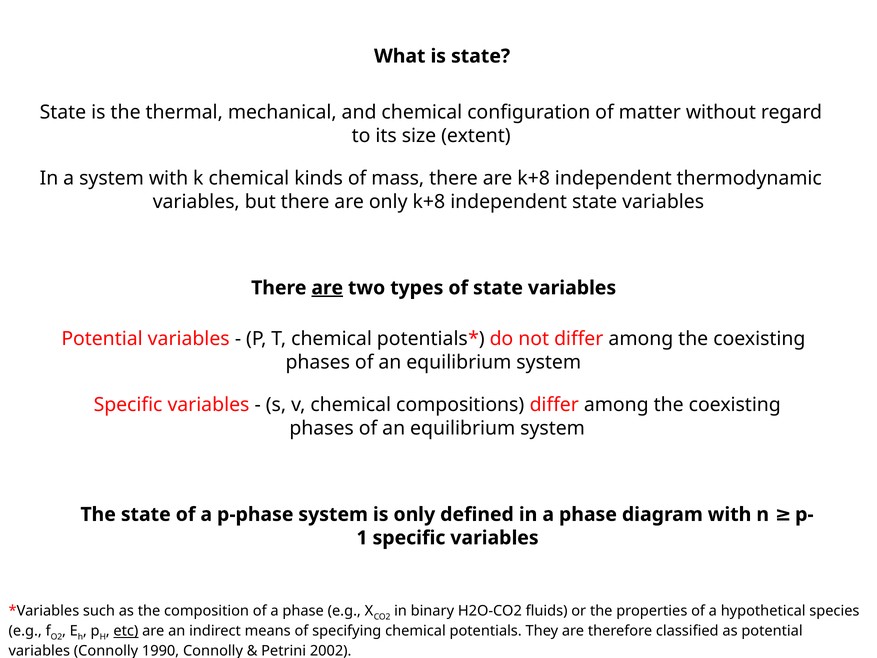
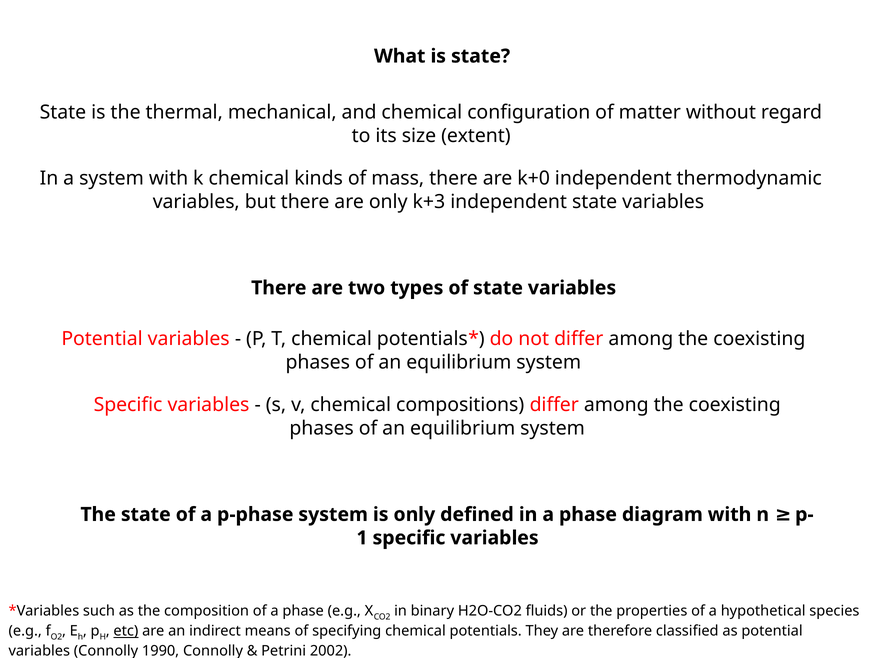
are k+8: k+8 -> k+0 (534, 178)
only k+8: k+8 -> k+3 (429, 201)
are underline: present -> none (327, 288)
